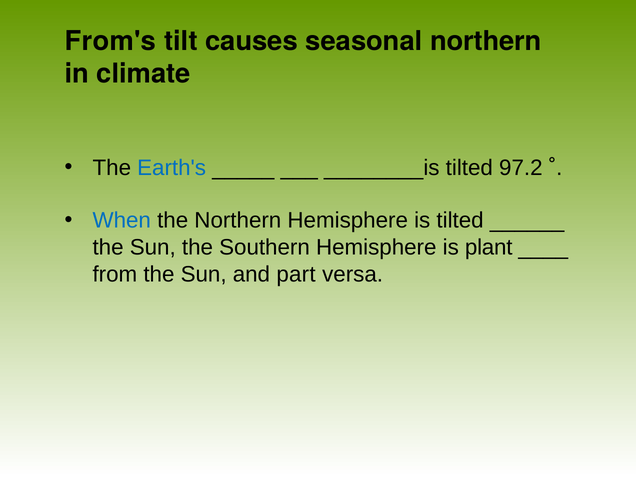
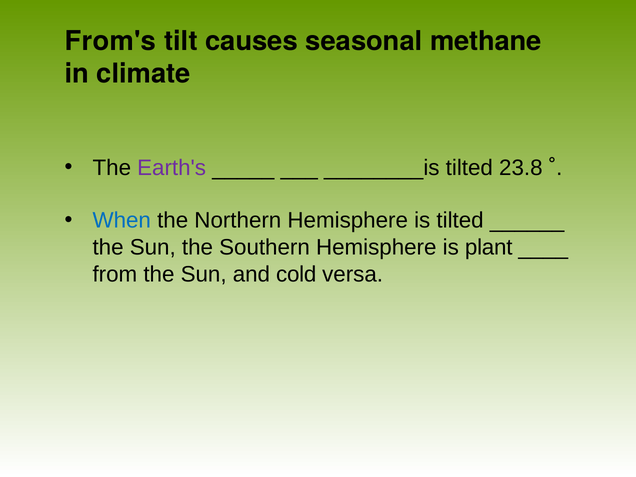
seasonal northern: northern -> methane (486, 41)
Earth's colour: blue -> purple (172, 168)
97.2: 97.2 -> 23.8 (521, 168)
part: part -> cold (296, 274)
